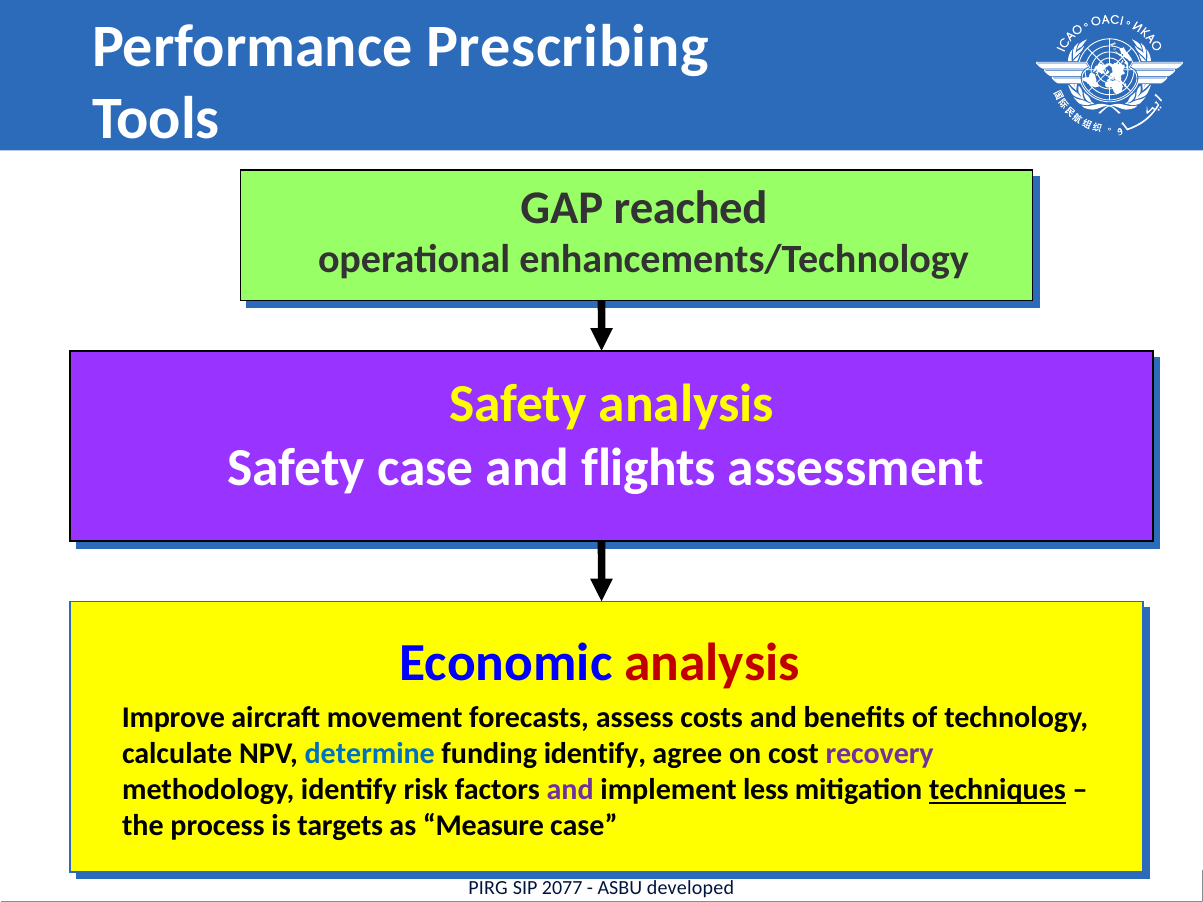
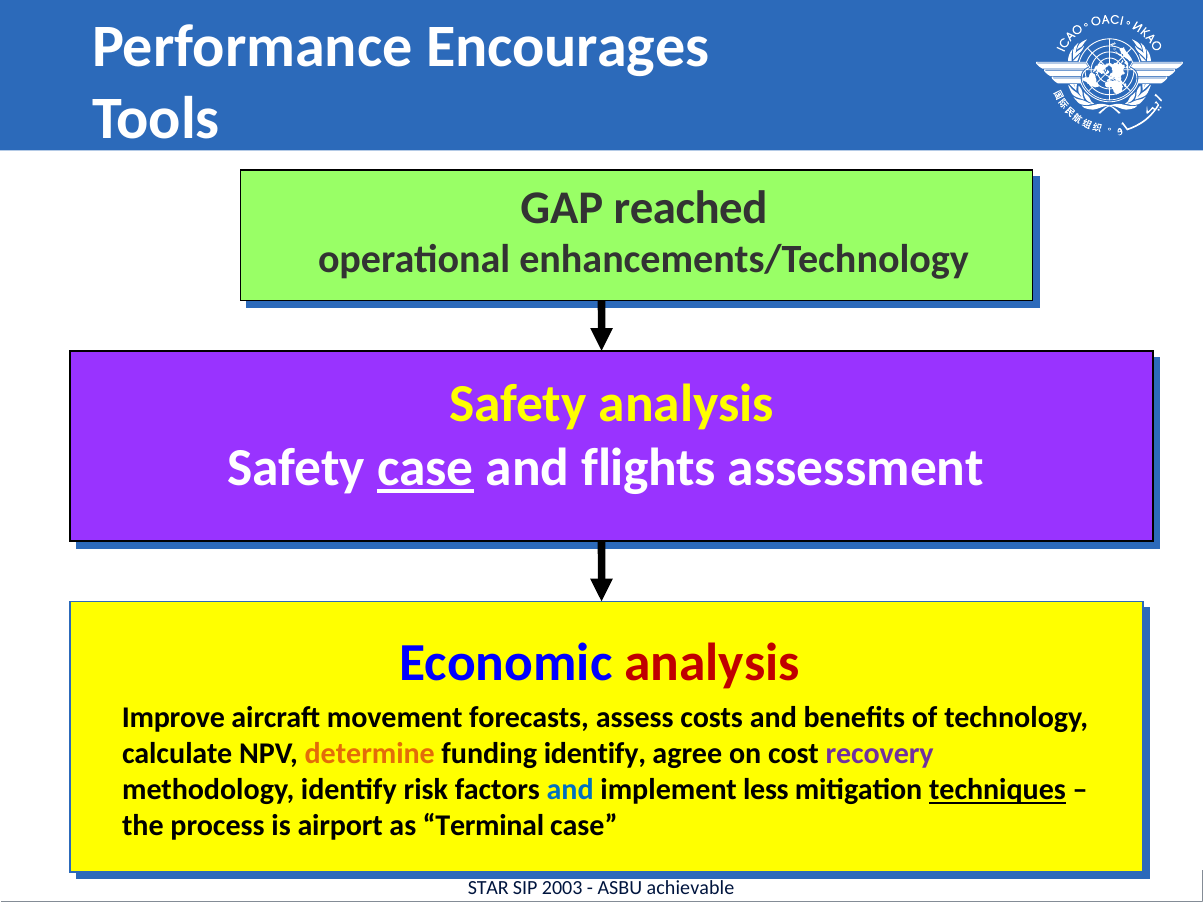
Prescribing: Prescribing -> Encourages (568, 46)
case underline: none -> present (425, 468)
determine colour: blue -> orange (370, 754)
and colour: purple -> blue (570, 790)
targets: targets -> airport (340, 826)
Measure: Measure -> Terminal (483, 826)
PIRG: PIRG -> STAR (488, 888)
2077: 2077 -> 2003 (562, 888)
developed: developed -> achievable (690, 888)
